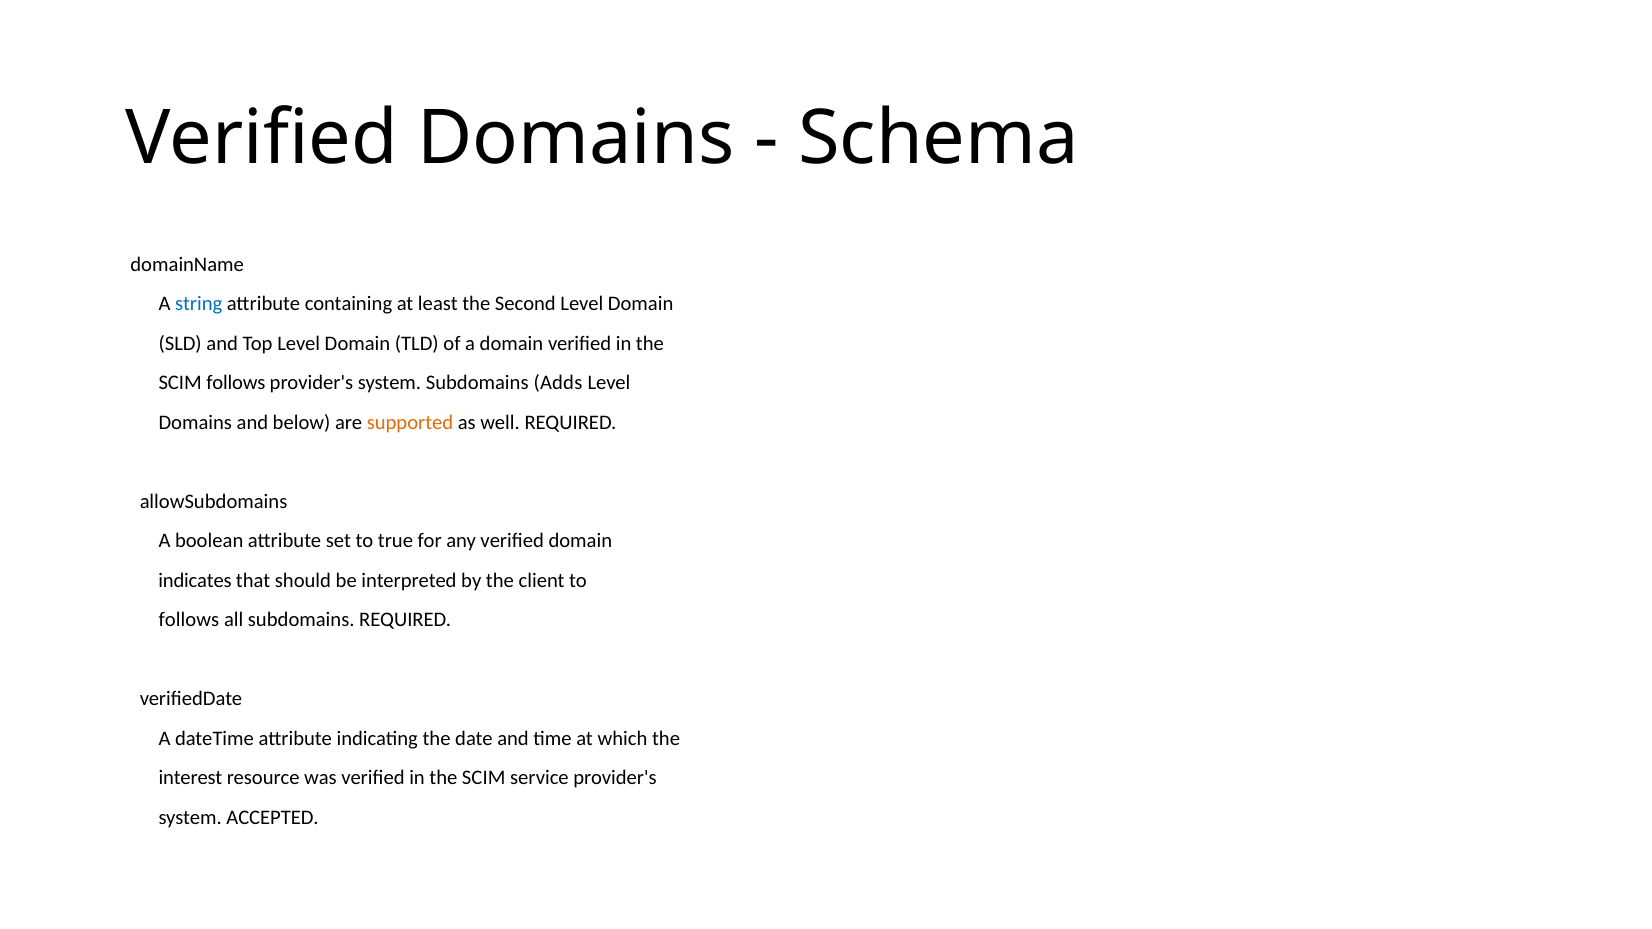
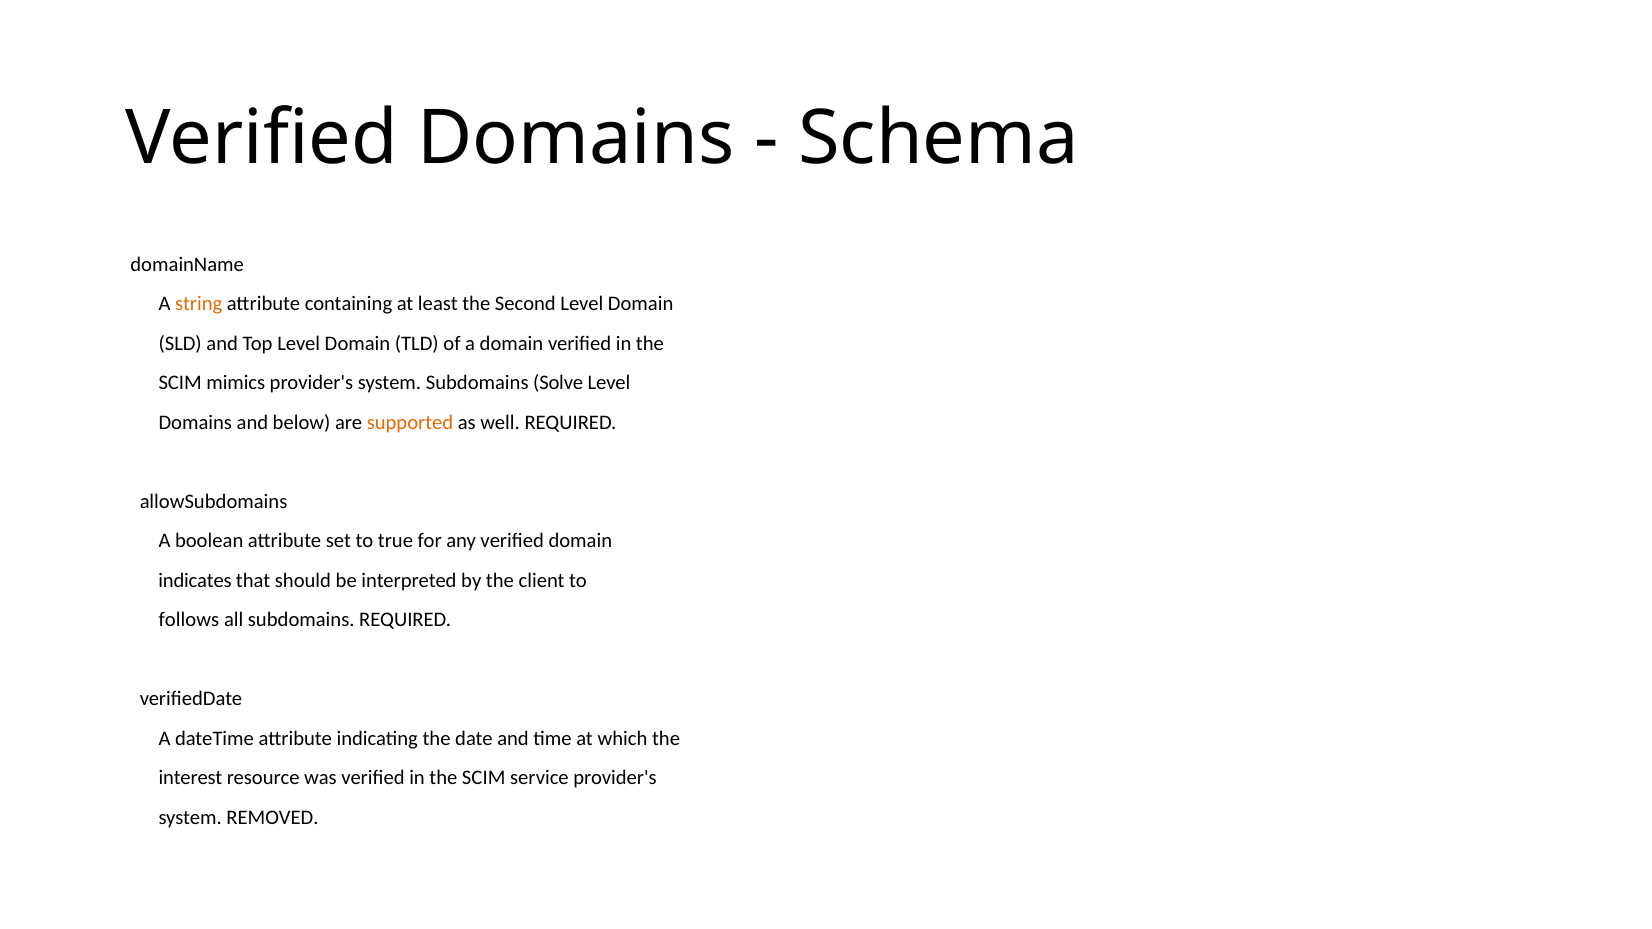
string colour: blue -> orange (199, 304)
SCIM follows: follows -> mimics (236, 383)
Adds: Adds -> Solve (558, 383)
ACCEPTED: ACCEPTED -> REMOVED (272, 818)
